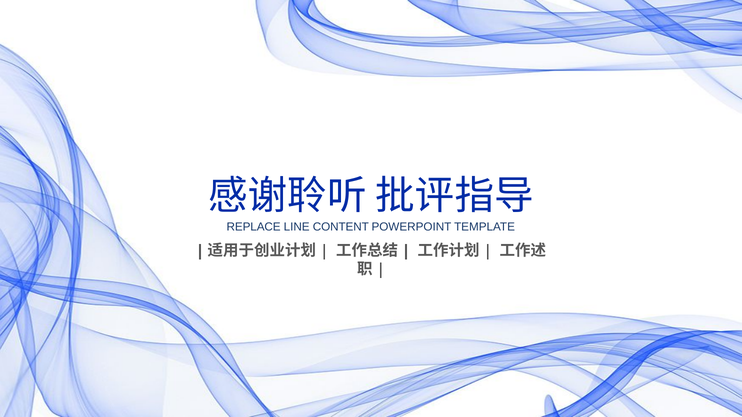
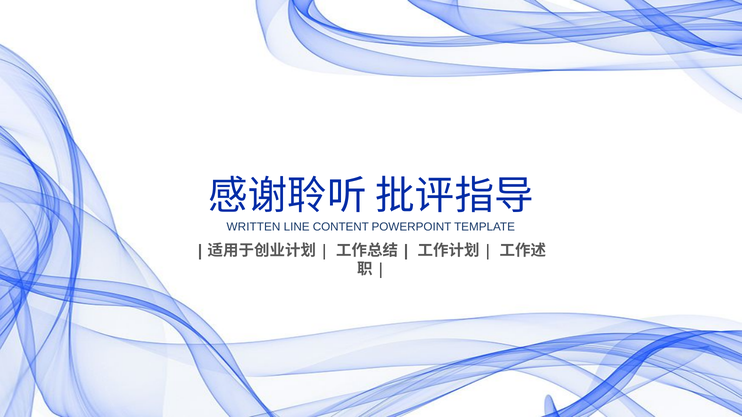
REPLACE: REPLACE -> WRITTEN (254, 227)
